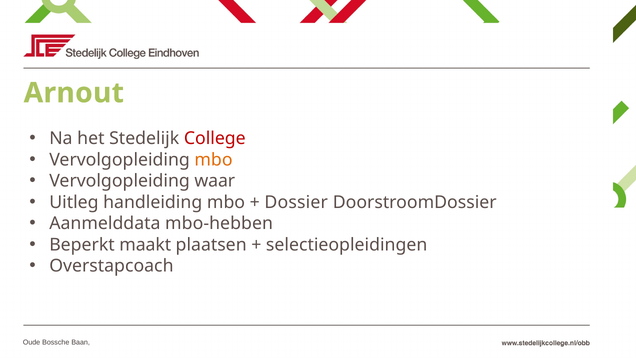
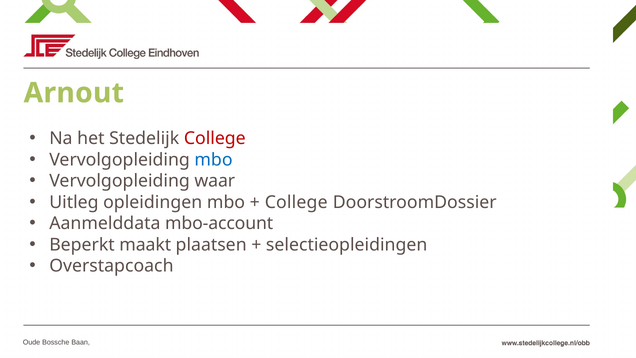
mbo colour: orange -> blue (214, 160)
handleiding: handleiding -> opleidingen (153, 202)
Dossier: Dossier -> College (296, 202)
mbo-hebben: mbo-hebben -> mbo-account (219, 223)
